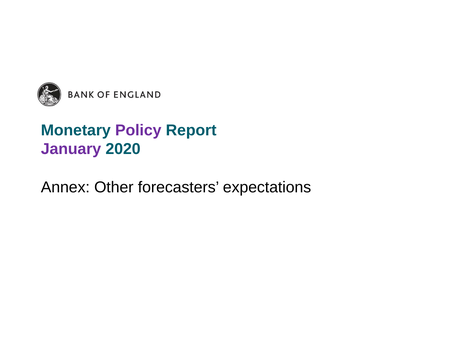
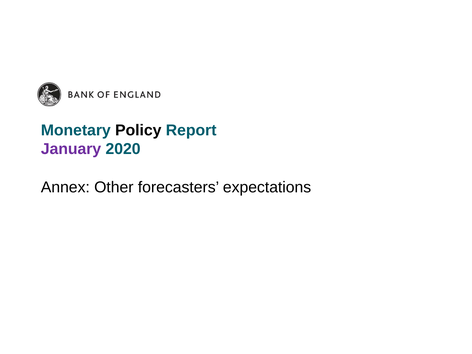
Policy colour: purple -> black (138, 130)
